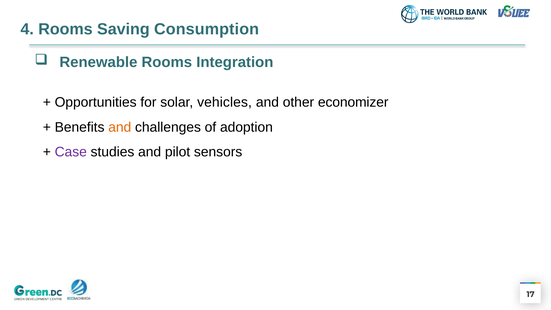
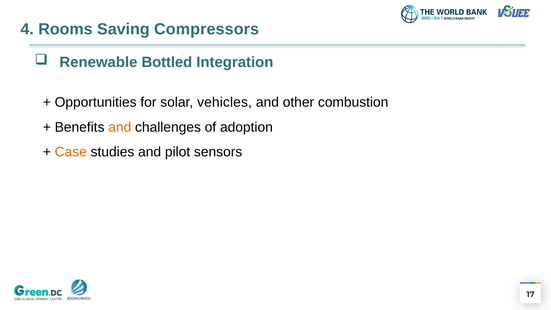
Consumption: Consumption -> Compressors (207, 29)
Renewable Rooms: Rooms -> Bottled (167, 62)
economizer: economizer -> combustion (353, 102)
Case colour: purple -> orange (71, 152)
